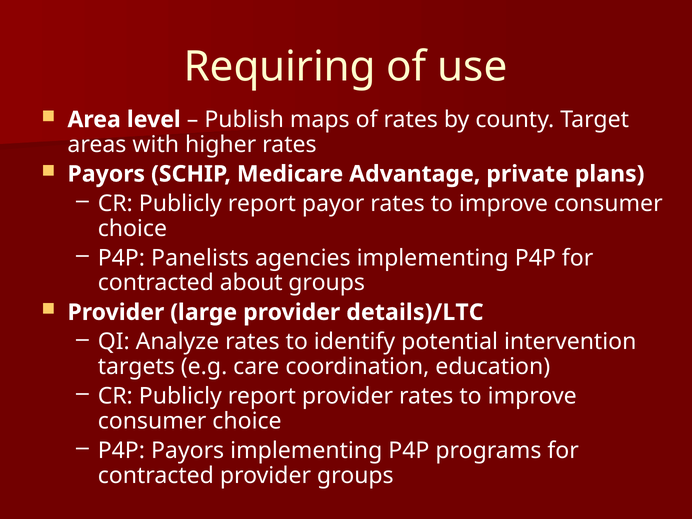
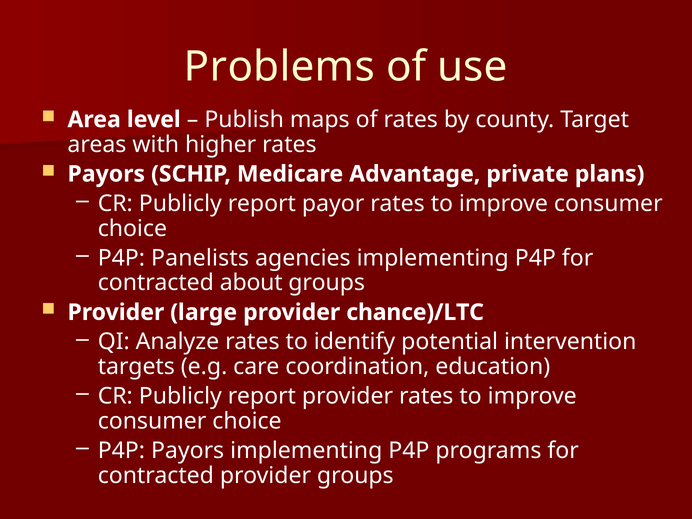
Requiring: Requiring -> Problems (279, 67)
details)/LTC: details)/LTC -> chance)/LTC (415, 312)
